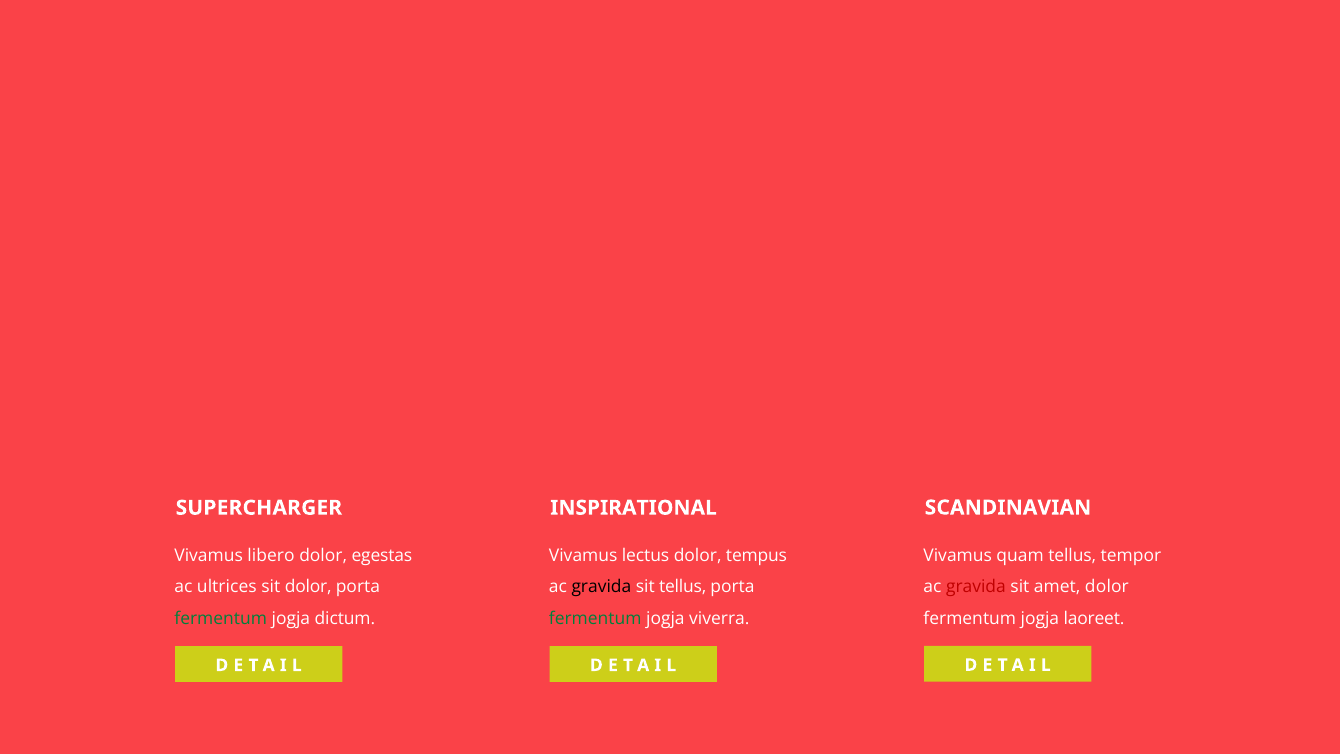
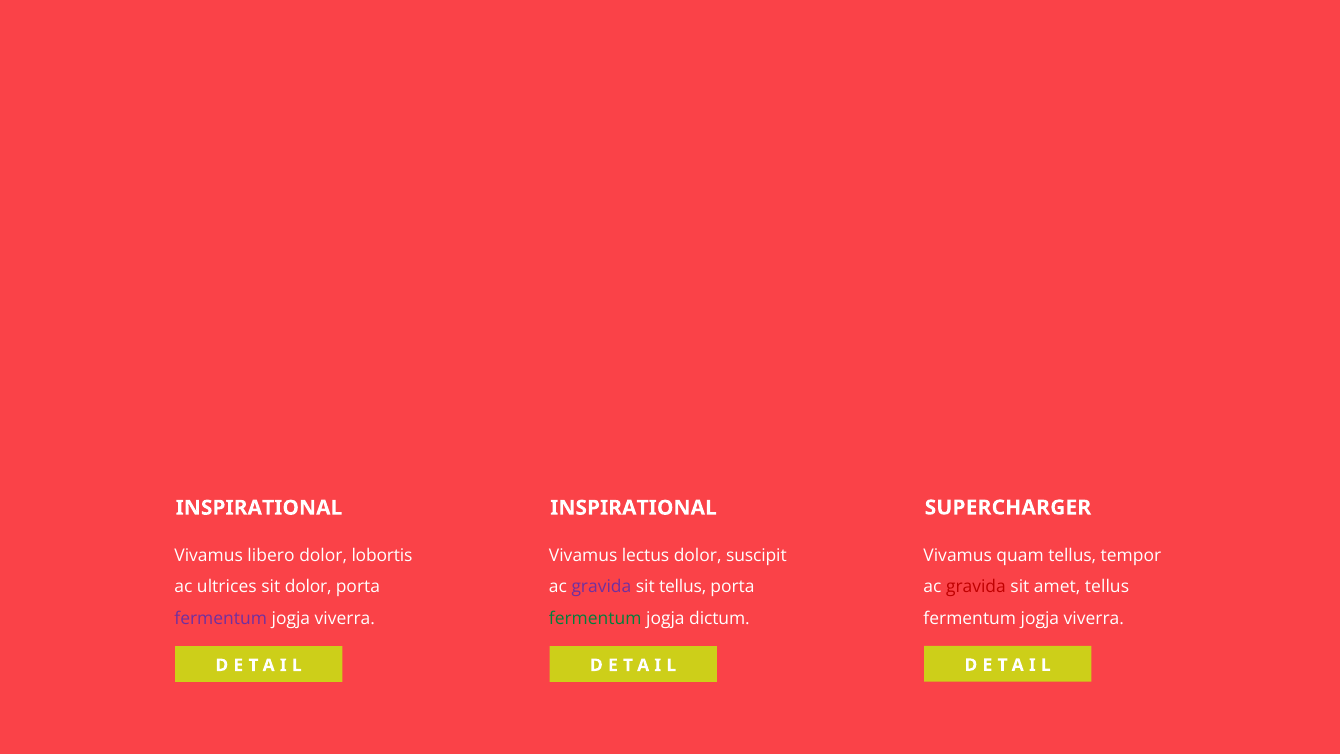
SCANDINAVIAN: SCANDINAVIAN -> SUPERCHARGER (1008, 507)
SUPERCHARGER: SUPERCHARGER -> INSPIRATIONAL (259, 508)
egestas: egestas -> lobortis (382, 556)
tempus: tempus -> suscipit (756, 556)
amet dolor: dolor -> tellus (1107, 587)
gravida colour: black -> purple (601, 587)
laoreet: laoreet -> viverra (1094, 618)
fermentum colour: green -> purple (221, 618)
dictum: dictum -> viverra (345, 618)
viverra: viverra -> dictum (719, 618)
